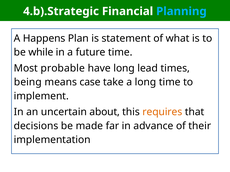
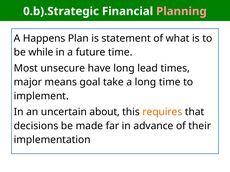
4.b).Strategic: 4.b).Strategic -> 0.b).Strategic (61, 11)
Planning colour: light blue -> pink (181, 11)
probable: probable -> unsecure (63, 68)
being: being -> major (28, 82)
case: case -> goal (90, 82)
